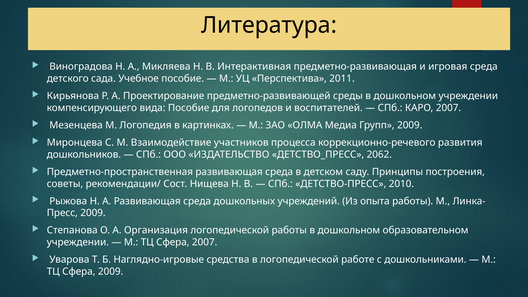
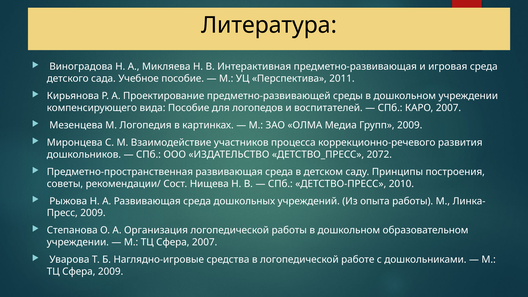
2062: 2062 -> 2072 (379, 154)
